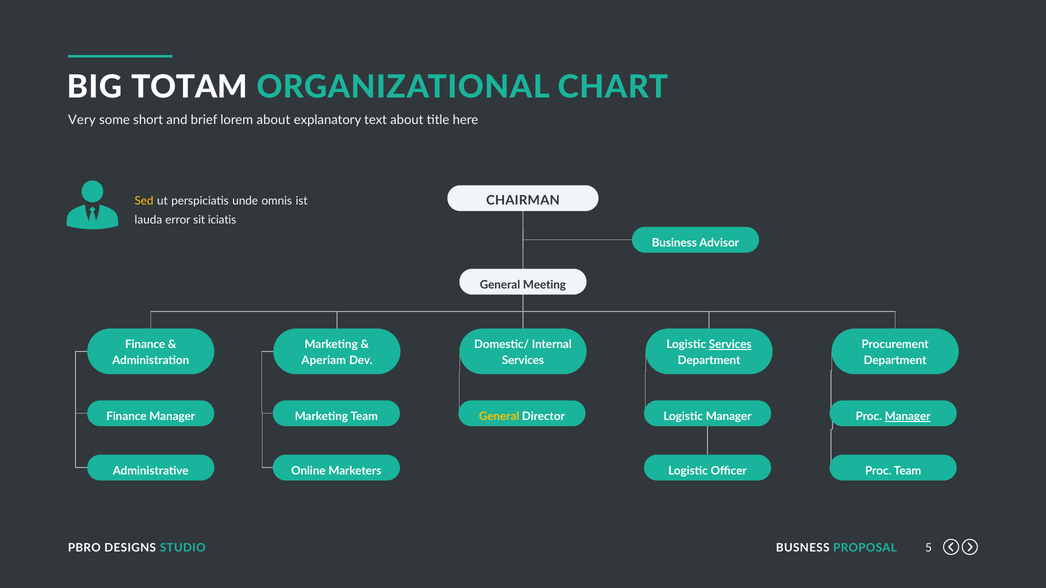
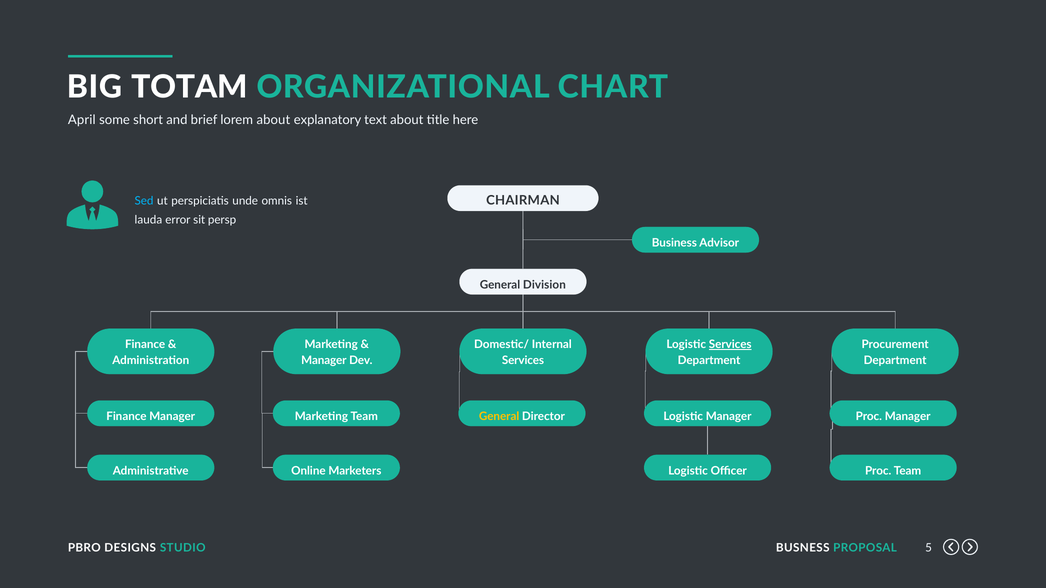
Very: Very -> April (82, 120)
Sed colour: yellow -> light blue (144, 201)
iciatis: iciatis -> persp (222, 220)
Meeting: Meeting -> Division (544, 285)
Aperiam: Aperiam -> Manager (324, 361)
Manager underline: present -> none (908, 417)
